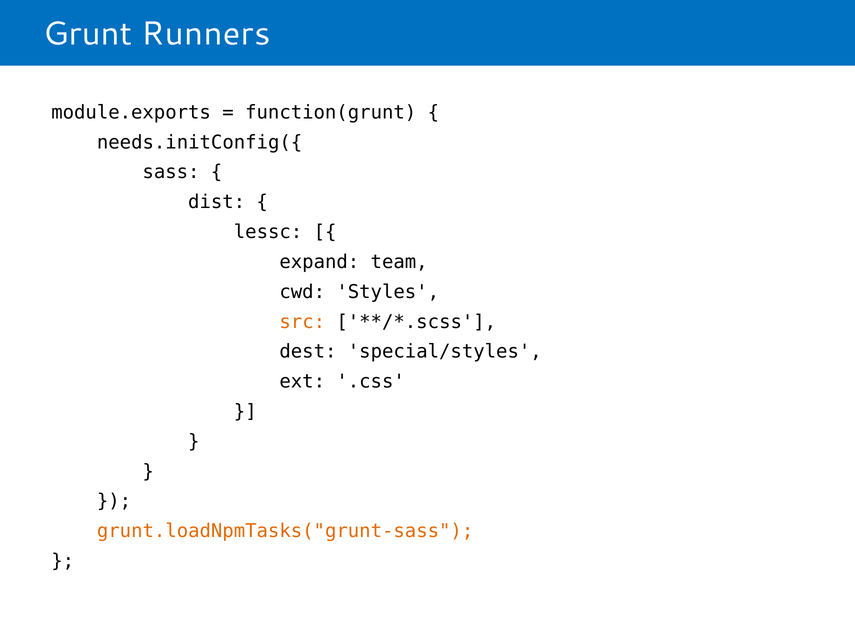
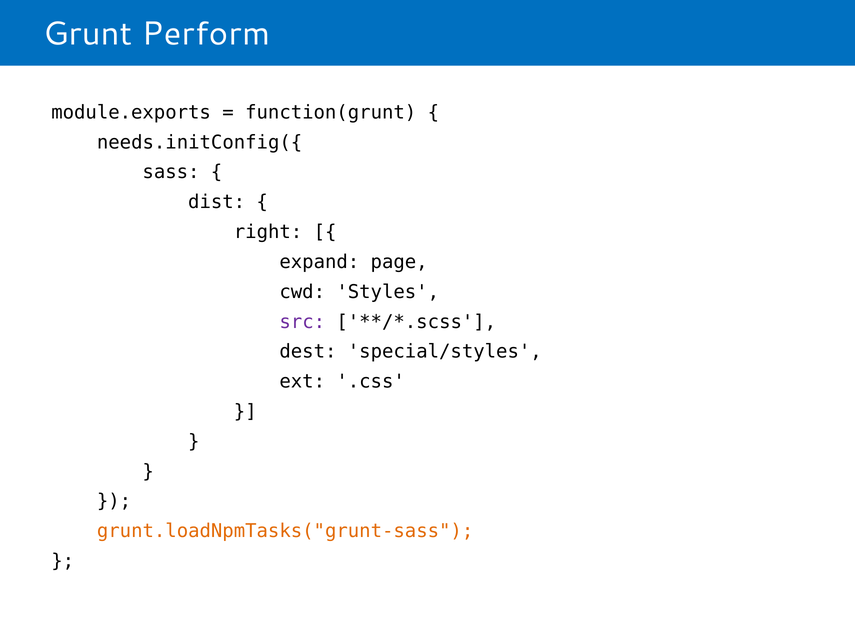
Runners: Runners -> Perform (206, 34)
lessc: lessc -> right (268, 232)
team: team -> page (399, 262)
src colour: orange -> purple (302, 322)
